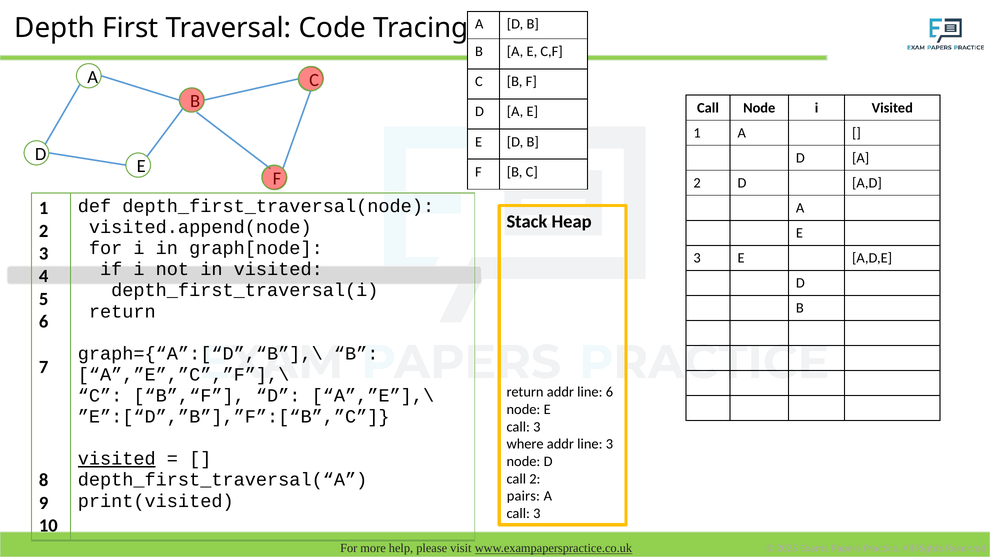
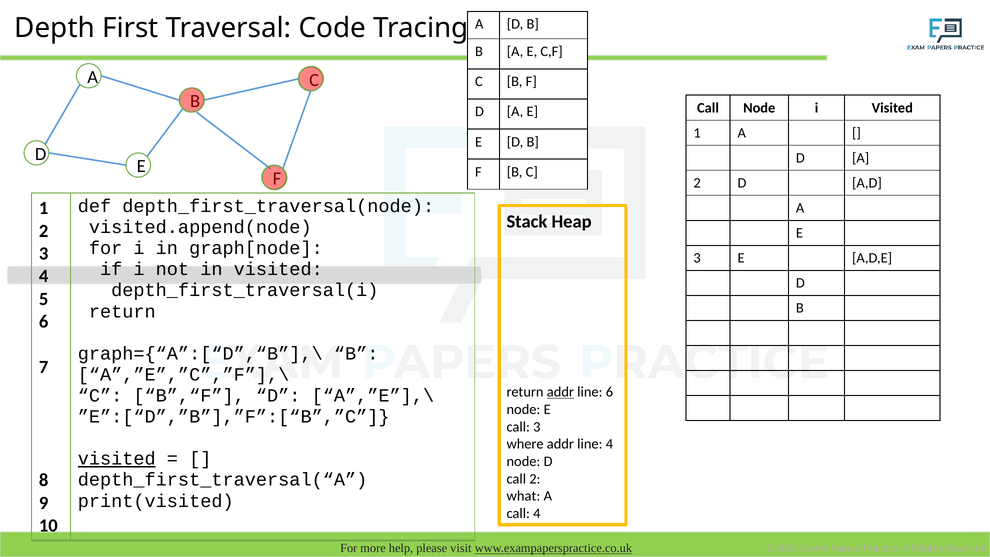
addr underline: none -> present (560, 392)
line 3: 3 -> 4 (609, 444)
pairs: pairs -> what (523, 496)
3: 3 -> 4 (537, 513)
